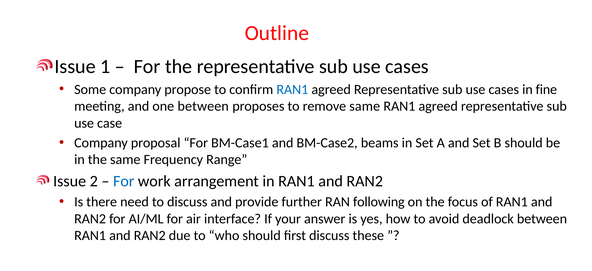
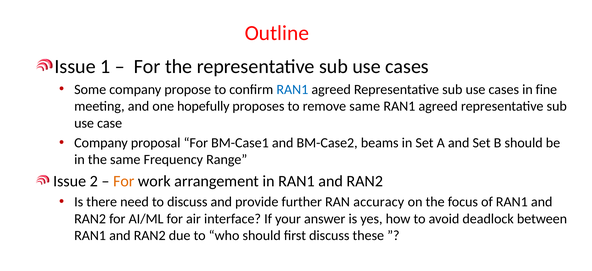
one between: between -> hopefully (203, 106)
For colour: blue -> orange (124, 181)
following: following -> accuracy (379, 202)
